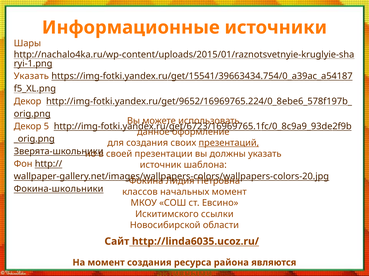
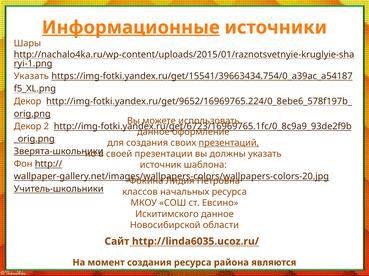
Информационные underline: none -> present (131, 28)
5: 5 -> 2 (46, 127)
Фокина-школьники: Фокина-школьники -> Учитель-школьники (59, 189)
начальных момент: момент -> ресурса (229, 192)
Искитимского ссылки: ссылки -> данное (217, 215)
